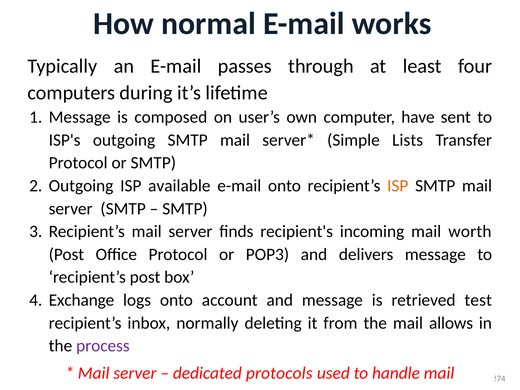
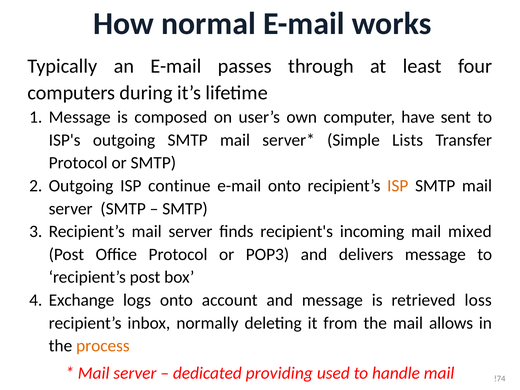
available: available -> continue (179, 186)
worth: worth -> mixed (470, 232)
test: test -> loss (478, 300)
process colour: purple -> orange (103, 346)
protocols: protocols -> providing (279, 373)
